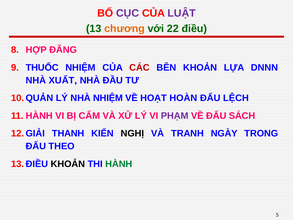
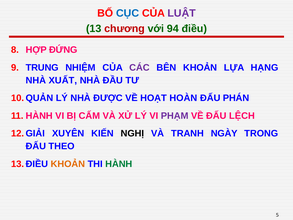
CỤC colour: purple -> blue (128, 13)
chương colour: orange -> red (125, 29)
22: 22 -> 94 (173, 29)
ĐĂNG: ĐĂNG -> ĐỨNG (63, 50)
THUỐC: THUỐC -> TRUNG (42, 67)
CÁC colour: red -> purple (139, 67)
DNNN: DNNN -> HẠNG (265, 67)
NHÀ NHIỆM: NHIỆM -> ĐƯỢC (108, 98)
LỆCH: LỆCH -> PHÁN (236, 98)
SÁCH: SÁCH -> LỆCH (242, 116)
THANH: THANH -> XUYÊN (68, 133)
KHOẢN colour: black -> orange (68, 164)
